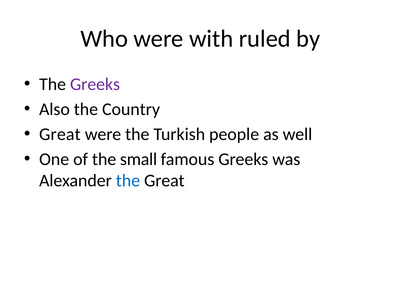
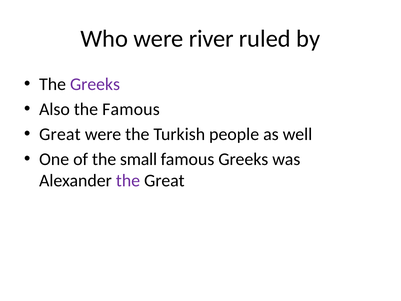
with: with -> river (211, 39)
the Country: Country -> Famous (131, 109)
the colour: blue -> purple (128, 180)
